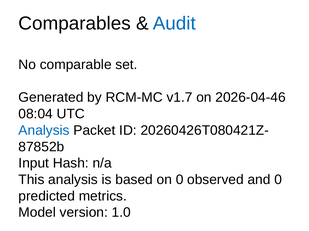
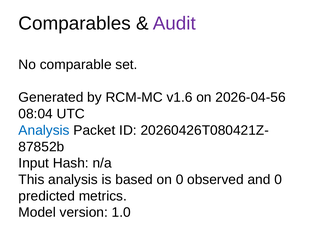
Audit colour: blue -> purple (174, 23)
v1.7: v1.7 -> v1.6 (180, 98)
2026-04-46: 2026-04-46 -> 2026-04-56 (251, 98)
